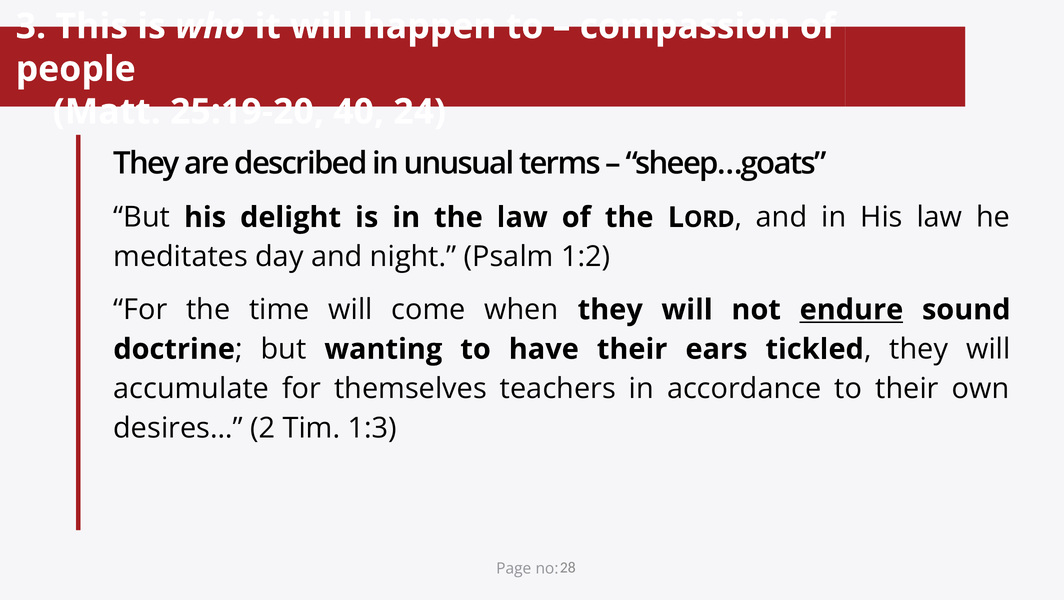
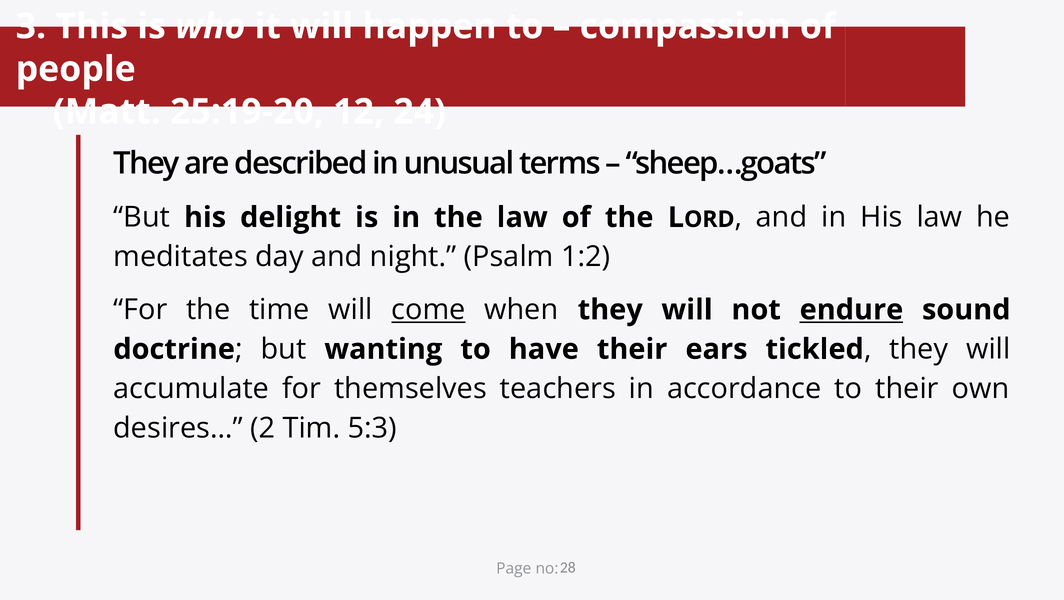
40: 40 -> 12 (359, 112)
come underline: none -> present (428, 310)
1:3: 1:3 -> 5:3 (372, 428)
